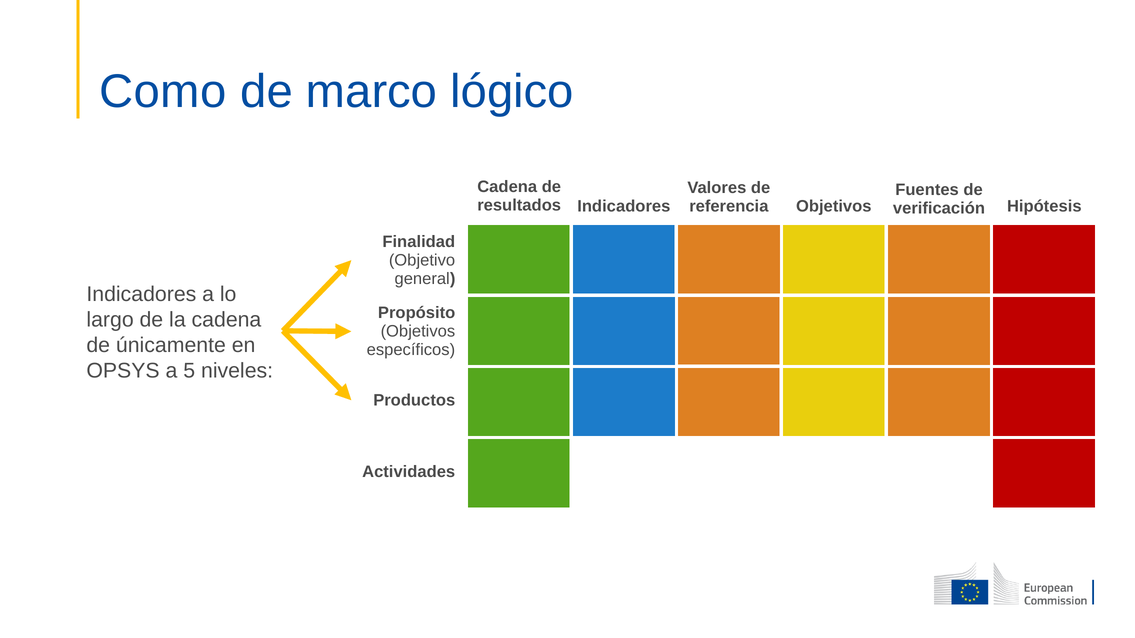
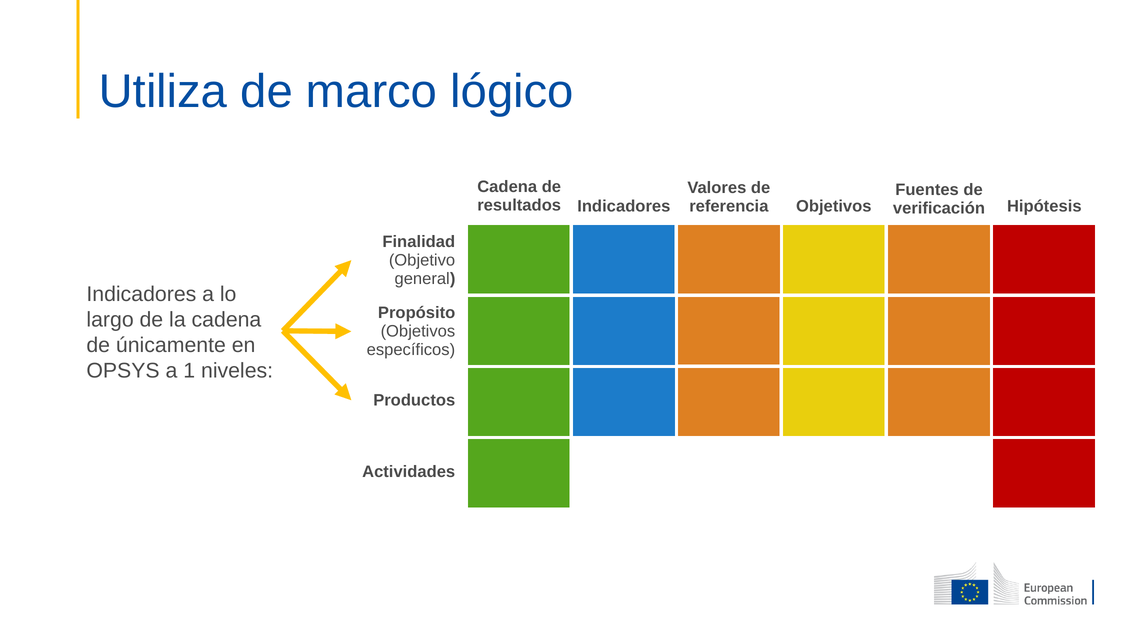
Como: Como -> Utiliza (163, 92)
5: 5 -> 1 (189, 371)
